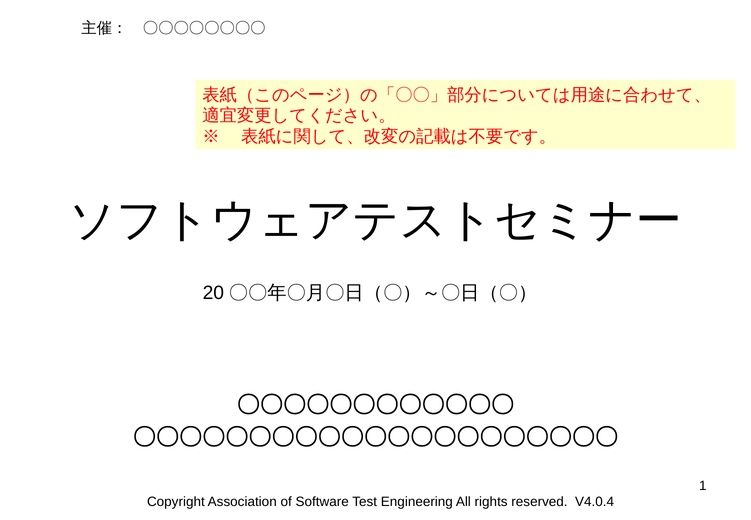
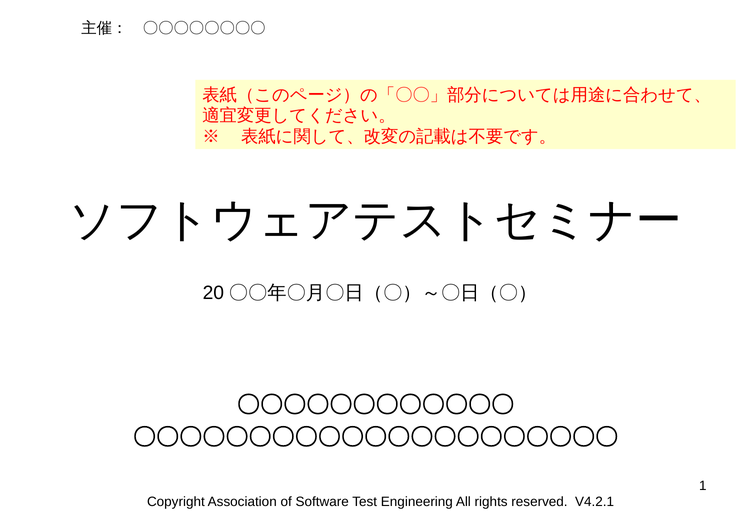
V4.0.4: V4.0.4 -> V4.2.1 (595, 502)
